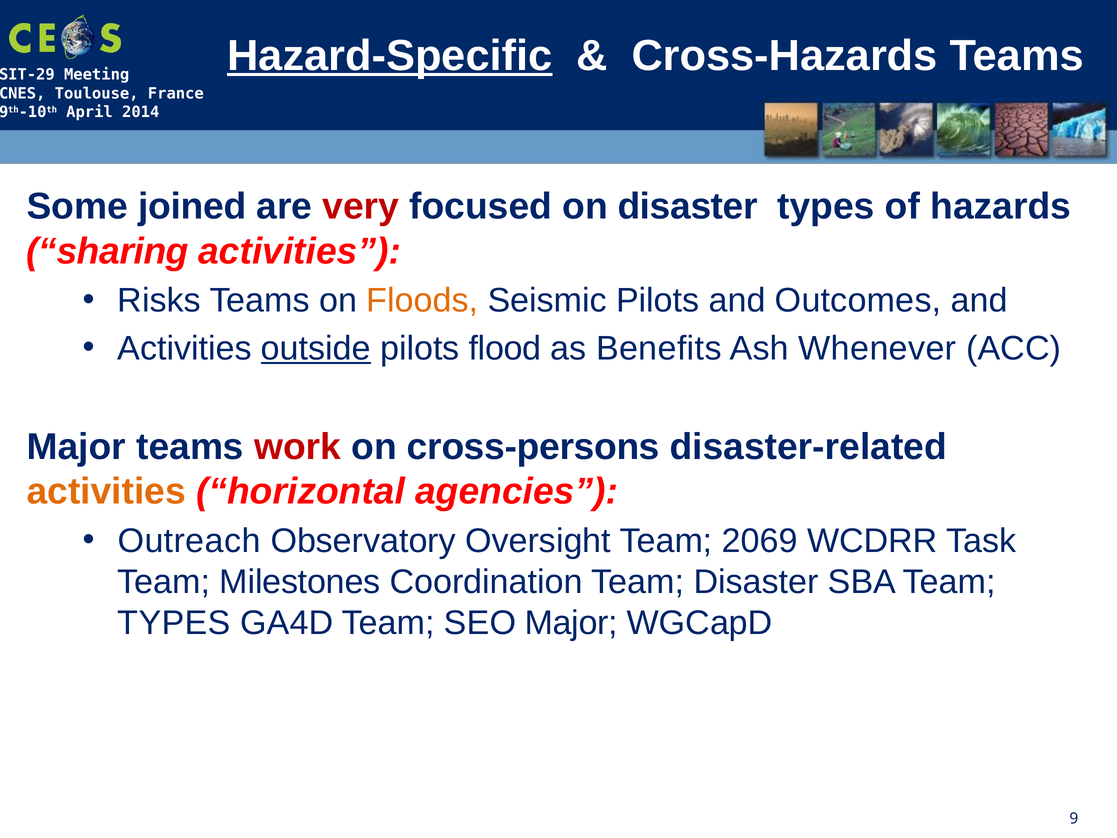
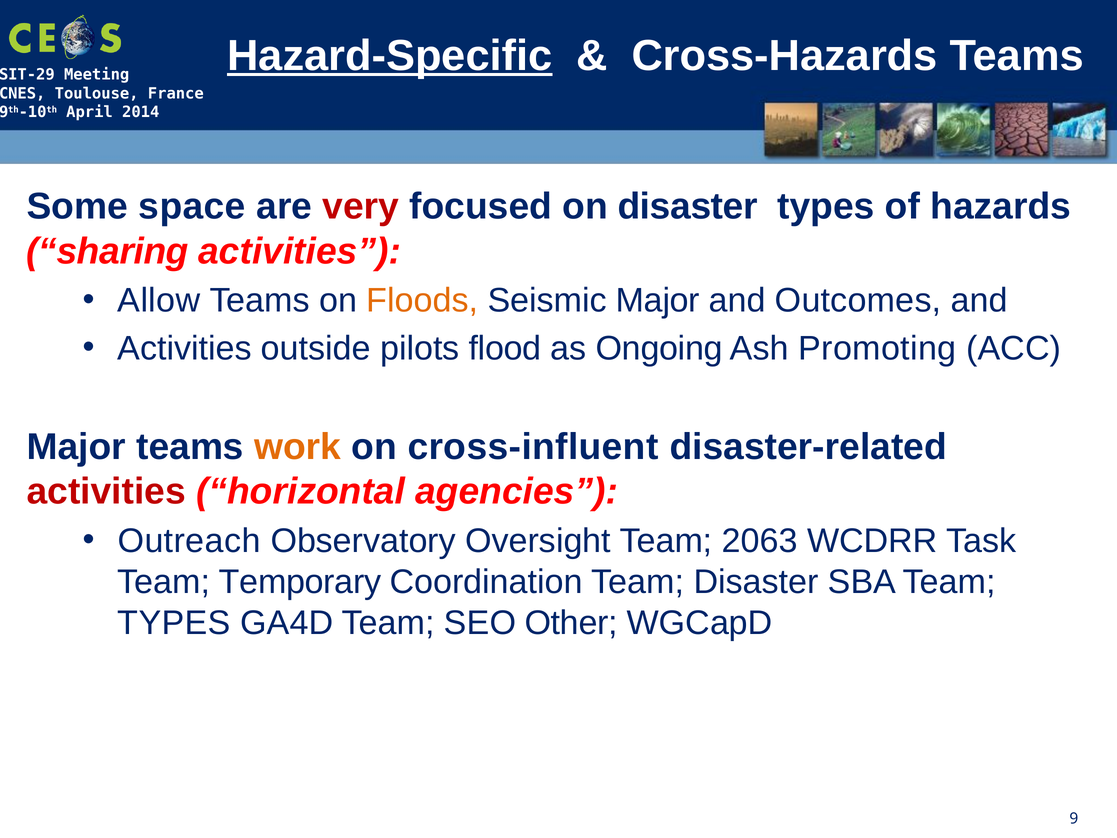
joined: joined -> space (192, 207)
Risks: Risks -> Allow (159, 301)
Seismic Pilots: Pilots -> Major (658, 301)
outside underline: present -> none (316, 348)
Benefits: Benefits -> Ongoing (659, 348)
Whenever: Whenever -> Promoting (877, 348)
work colour: red -> orange (298, 447)
cross-persons: cross-persons -> cross-influent (533, 447)
activities colour: orange -> red (106, 491)
2069: 2069 -> 2063 (760, 541)
Milestones: Milestones -> Temporary (300, 582)
SEO Major: Major -> Other (571, 623)
